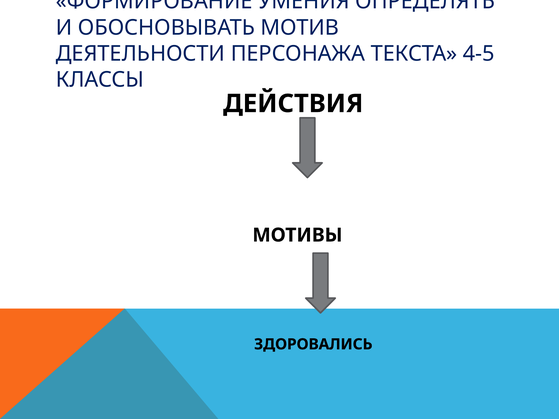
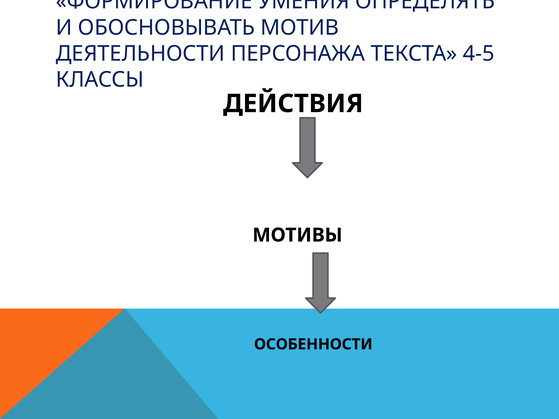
ЗДОРОВАЛИСЬ: ЗДОРОВАЛИСЬ -> ОСОБЕННОСТИ (313, 344)
